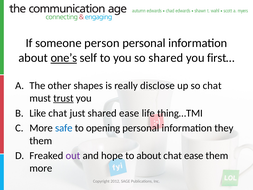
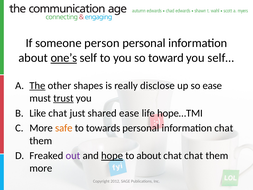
so shared: shared -> toward (166, 58)
first…: first… -> self… (221, 58)
The underline: none -> present (37, 85)
so chat: chat -> ease (212, 85)
thing…TMI: thing…TMI -> hope…TMI (180, 113)
safe colour: blue -> orange (64, 128)
opening: opening -> towards (103, 128)
information they: they -> chat (224, 128)
hope underline: none -> present (112, 155)
chat ease: ease -> chat (194, 155)
